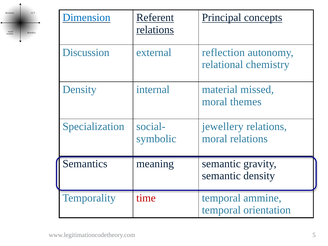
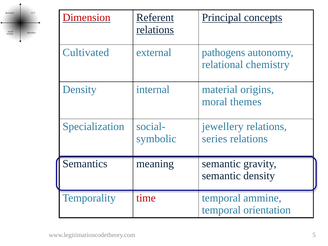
Dimension colour: blue -> red (86, 18)
Discussion: Discussion -> Cultivated (86, 52)
reflection: reflection -> pathogens (223, 52)
missed: missed -> origins (257, 90)
moral: moral -> series (215, 139)
